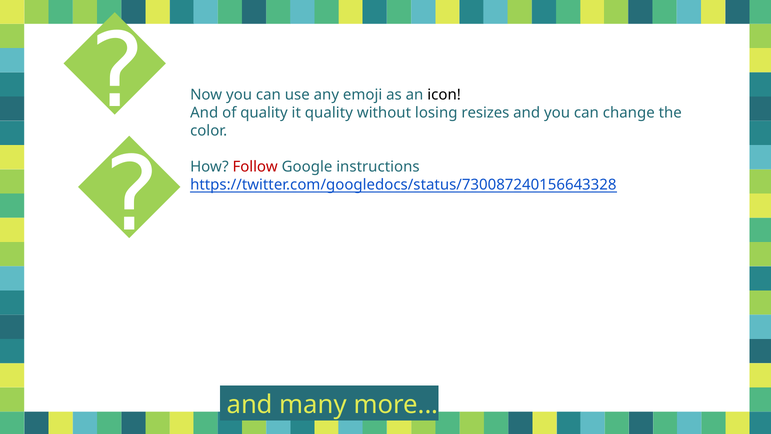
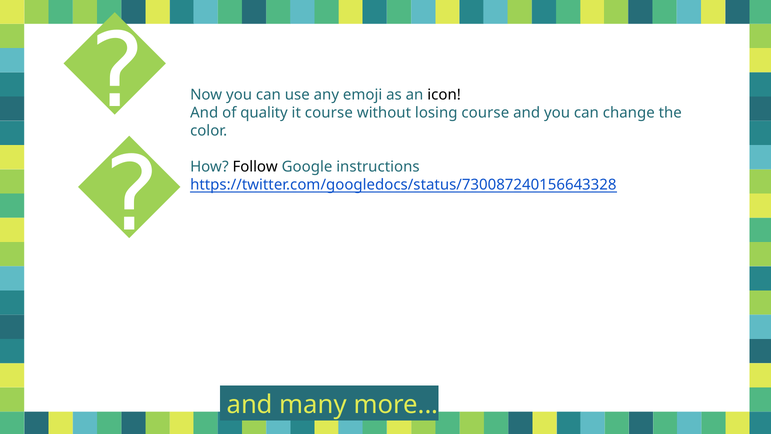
it quality: quality -> course (329, 113)
losing resizes: resizes -> course (485, 113)
Follow colour: red -> black (255, 167)
